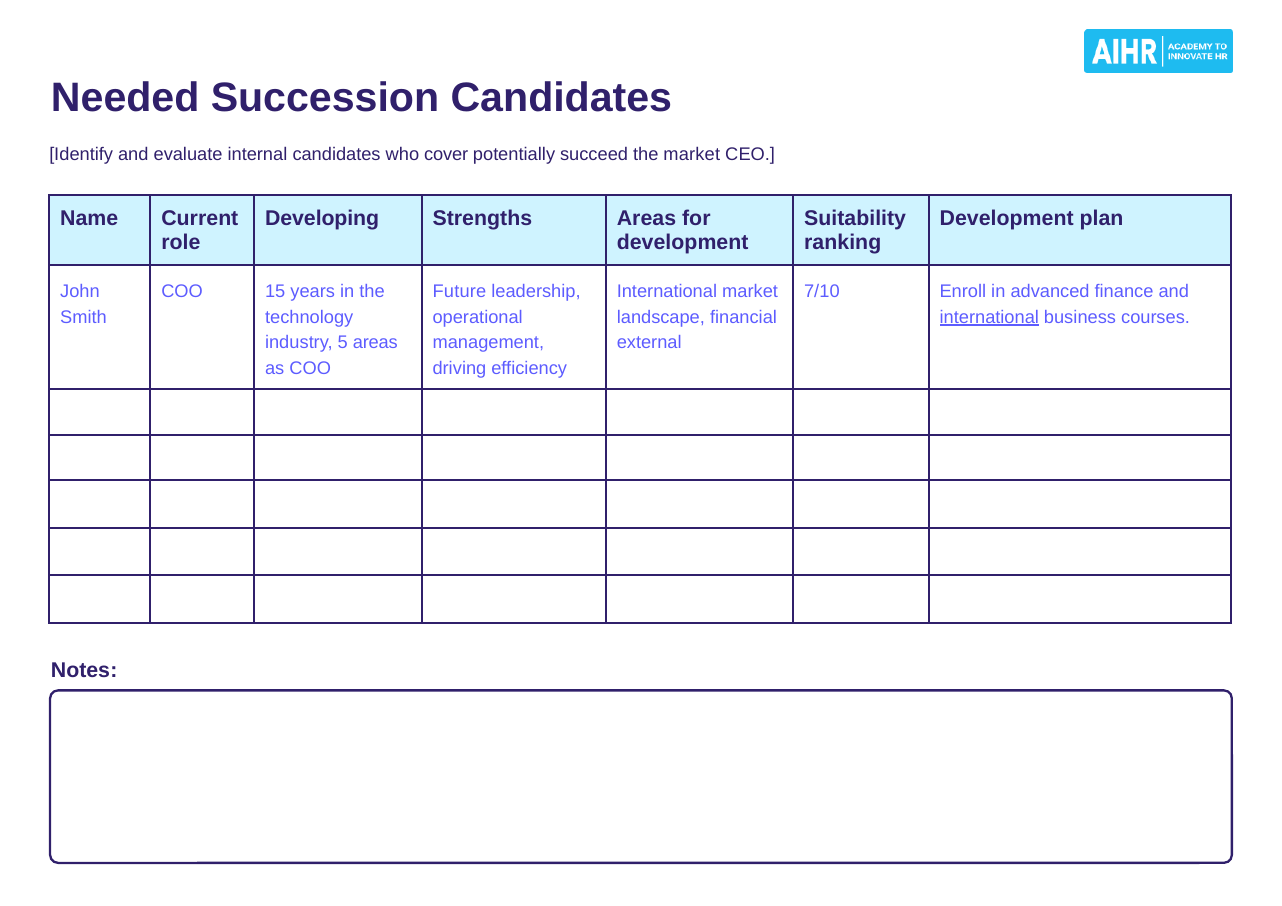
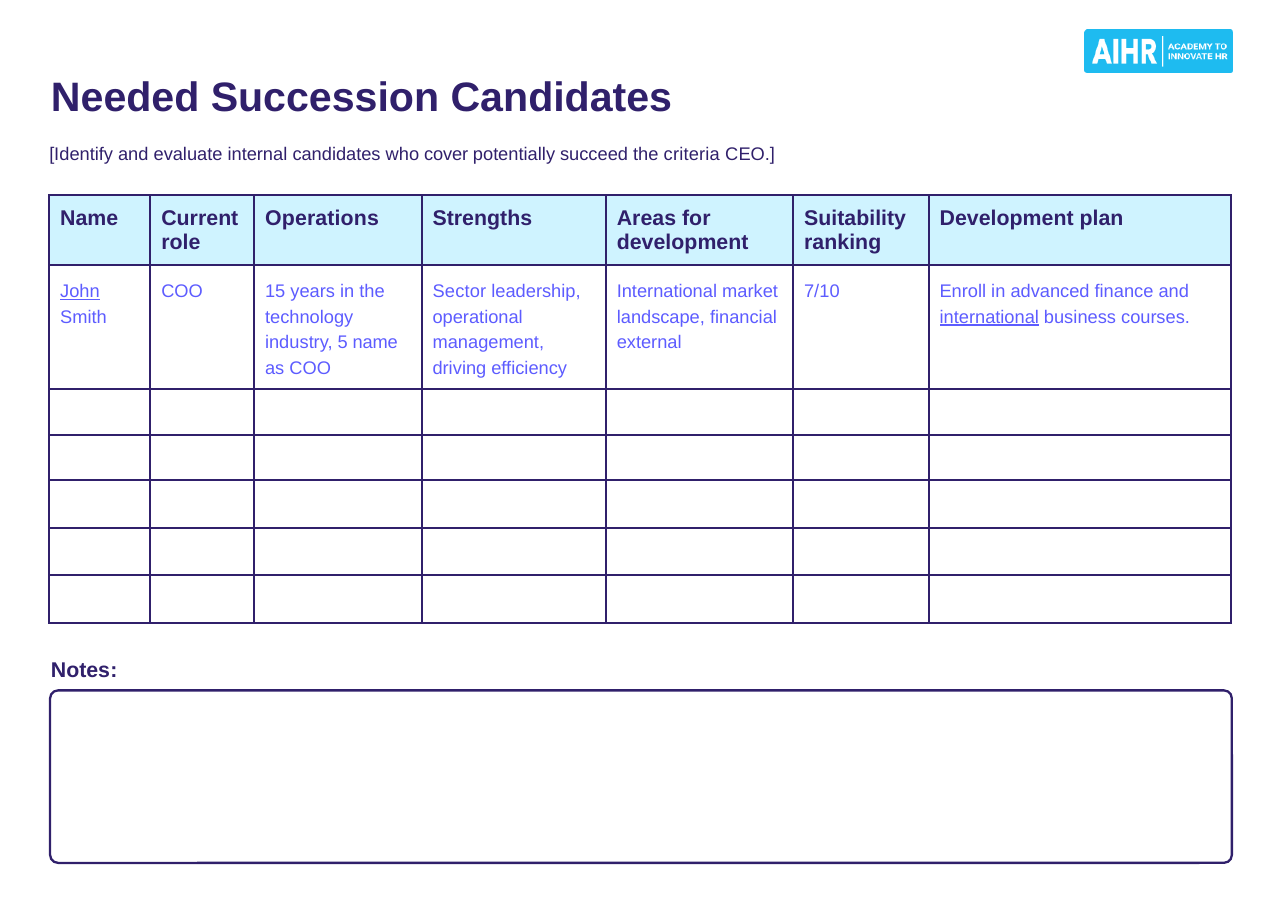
the market: market -> criteria (692, 155)
Developing: Developing -> Operations (322, 219)
John underline: none -> present (80, 292)
Future: Future -> Sector (459, 292)
5 areas: areas -> name (375, 343)
